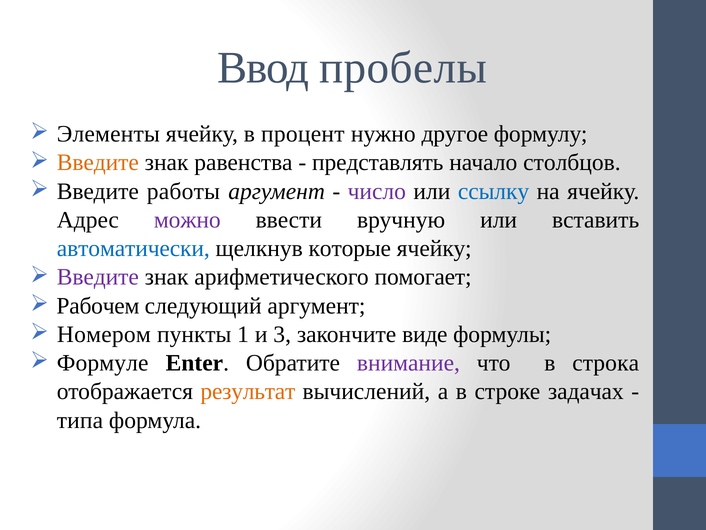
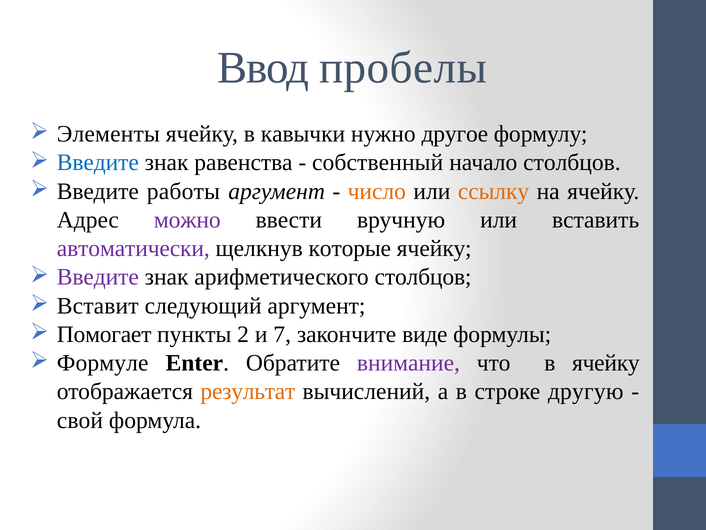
процент: процент -> кавычки (303, 134)
Введите colour: orange -> blue (98, 163)
представлять: представлять -> собственный (378, 163)
число colour: purple -> orange (377, 191)
ссылку colour: blue -> orange (494, 191)
автоматически colour: blue -> purple (133, 248)
арифметического помогает: помогает -> столбцов (423, 277)
Рабочем: Рабочем -> Вставит (98, 306)
Номером: Номером -> Помогает (104, 334)
1: 1 -> 2 (243, 334)
3: 3 -> 7 (282, 334)
в строка: строка -> ячейку (606, 363)
задачах: задачах -> другую (586, 391)
типа: типа -> свой (80, 420)
